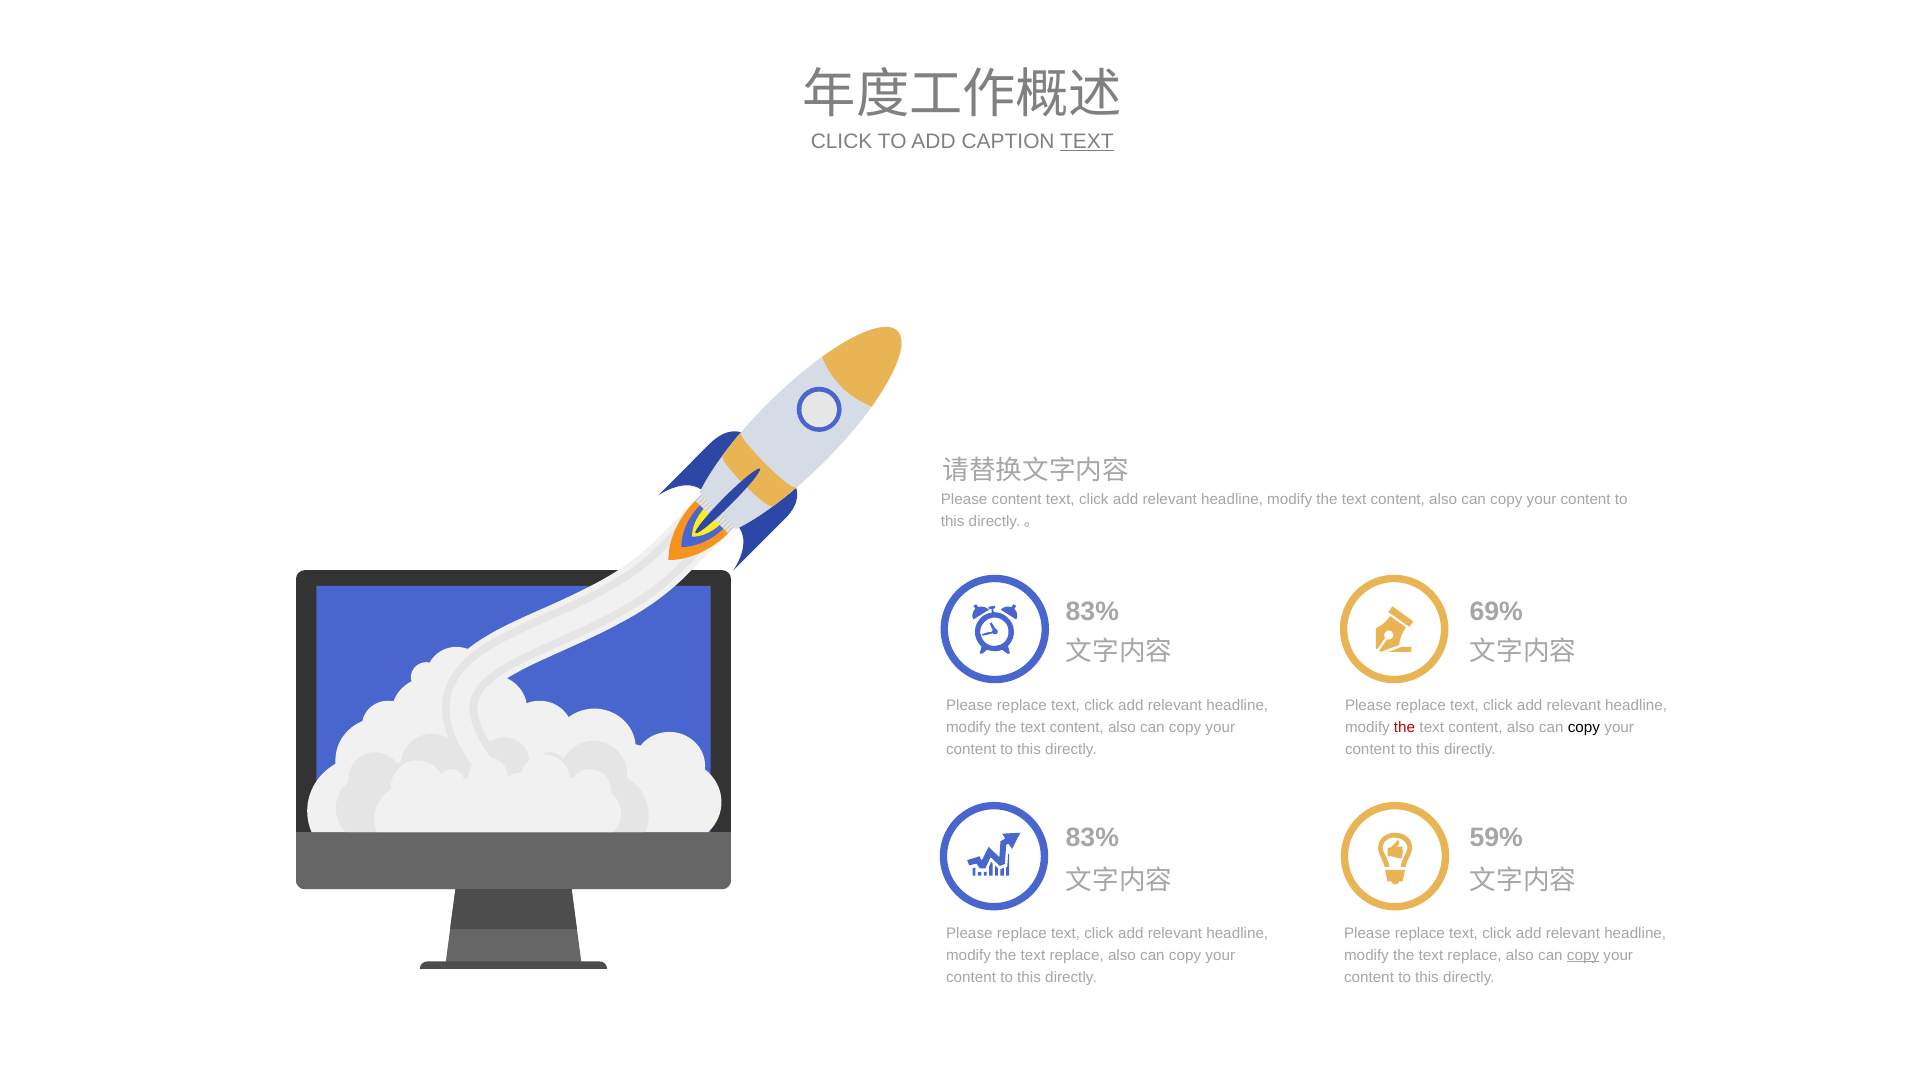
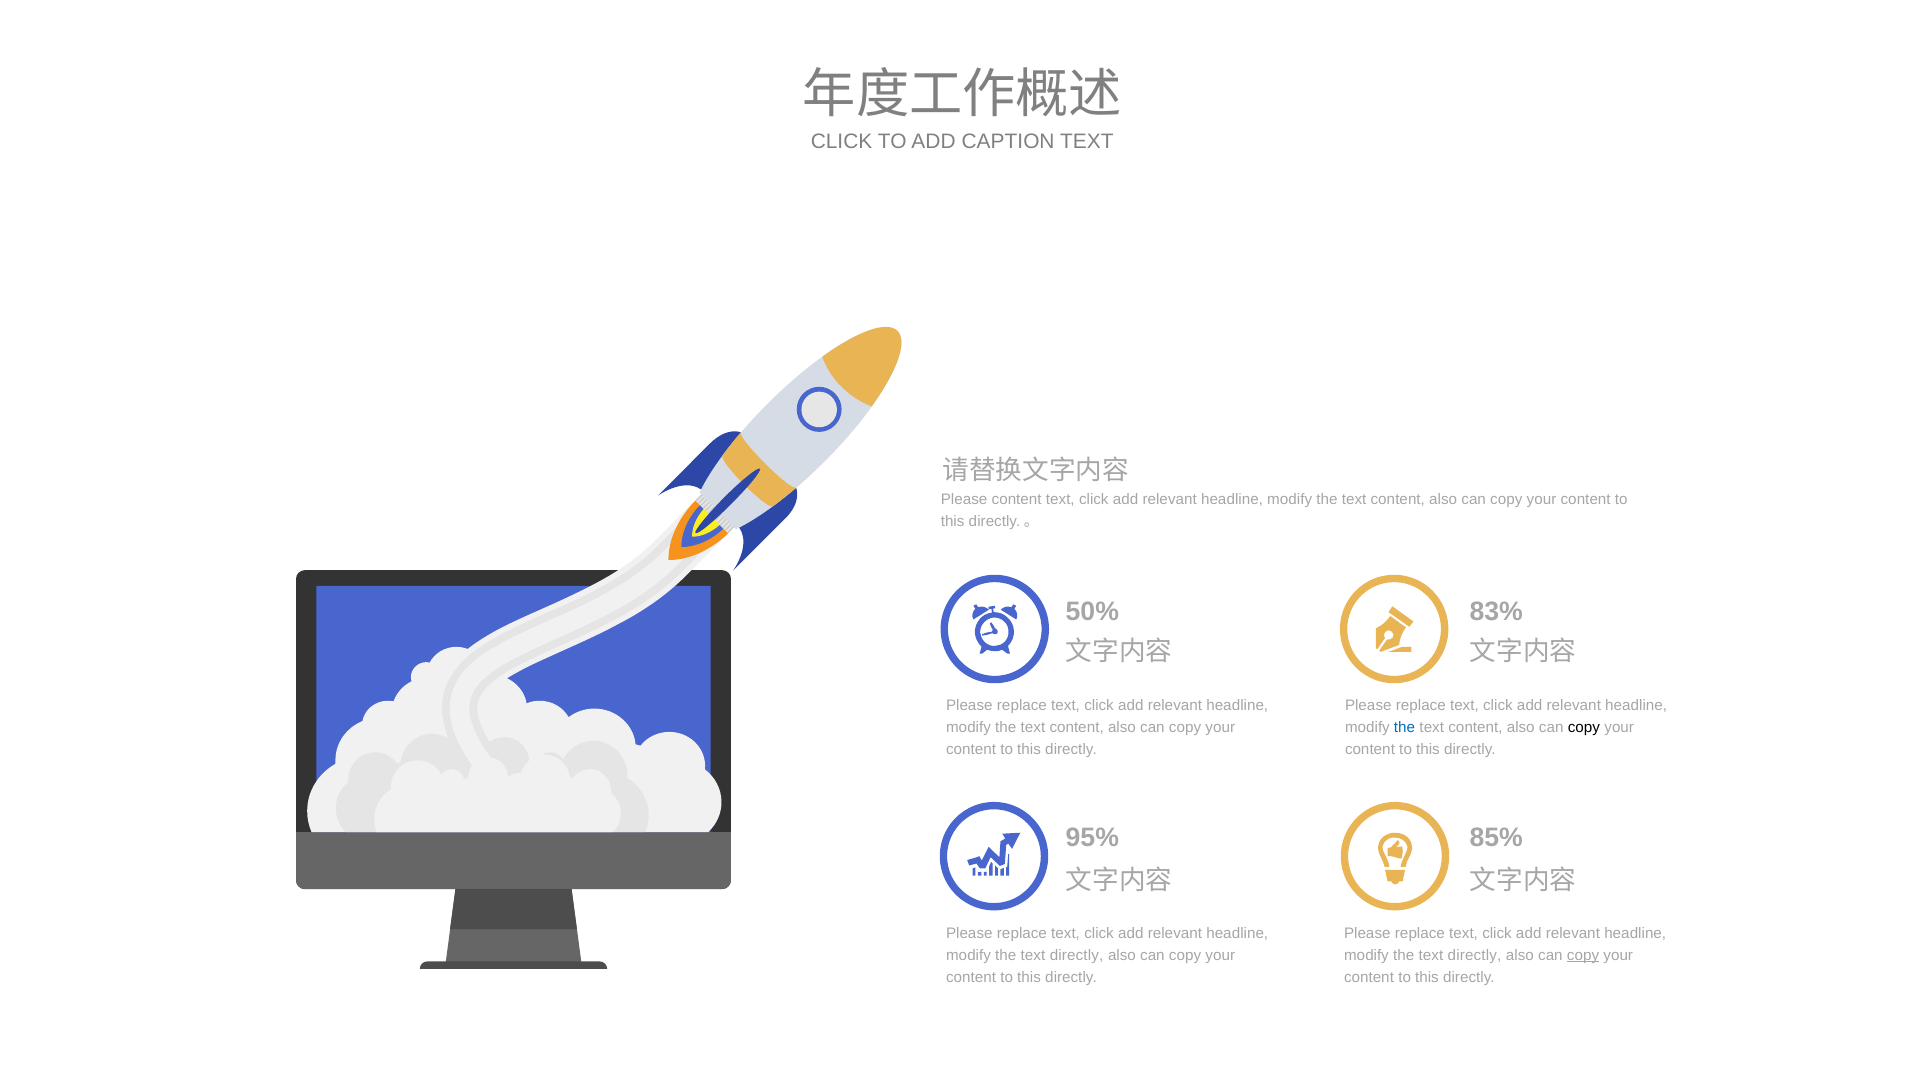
TEXT underline: present -> none (1087, 142)
83%: 83% -> 50% (1092, 611)
69%: 69% -> 83% (1496, 611)
the colour: red -> blue (1405, 727)
83%: 83% -> 95% (1092, 837)
59%: 59% -> 85% (1496, 837)
replace: replace -> directly (1077, 955)
replace: replace -> directly (1475, 955)
